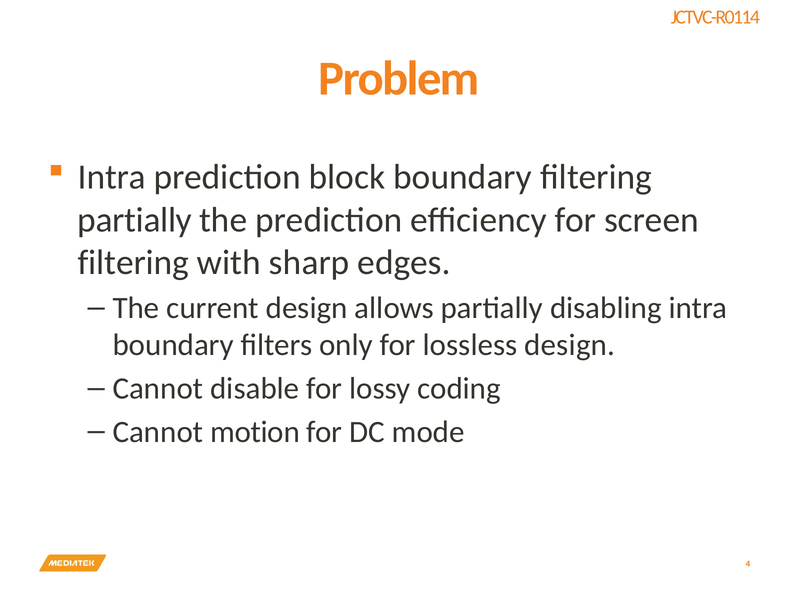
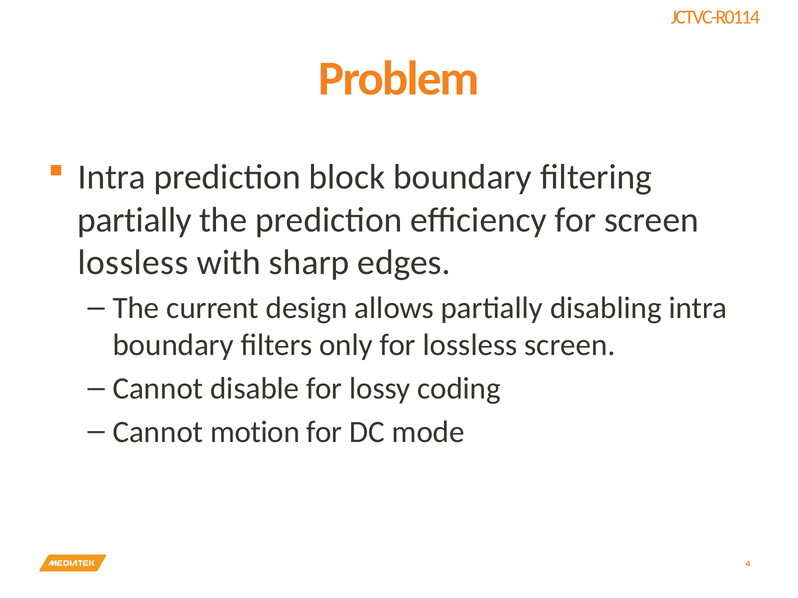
filtering: filtering -> lossless (133, 263)
lossless design: design -> screen (570, 346)
